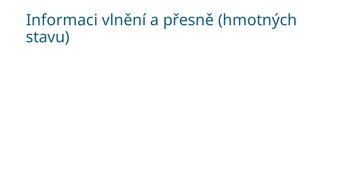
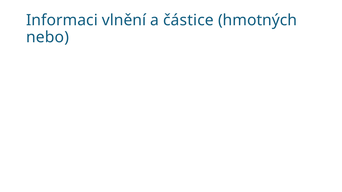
přesně: přesně -> částice (188, 20)
stavu: stavu -> nebo (48, 37)
